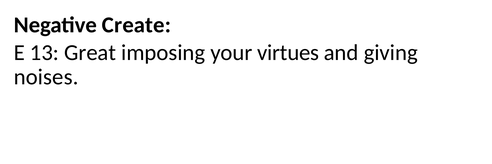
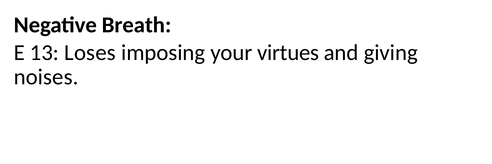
Create: Create -> Breath (137, 25)
Great: Great -> Loses (90, 53)
